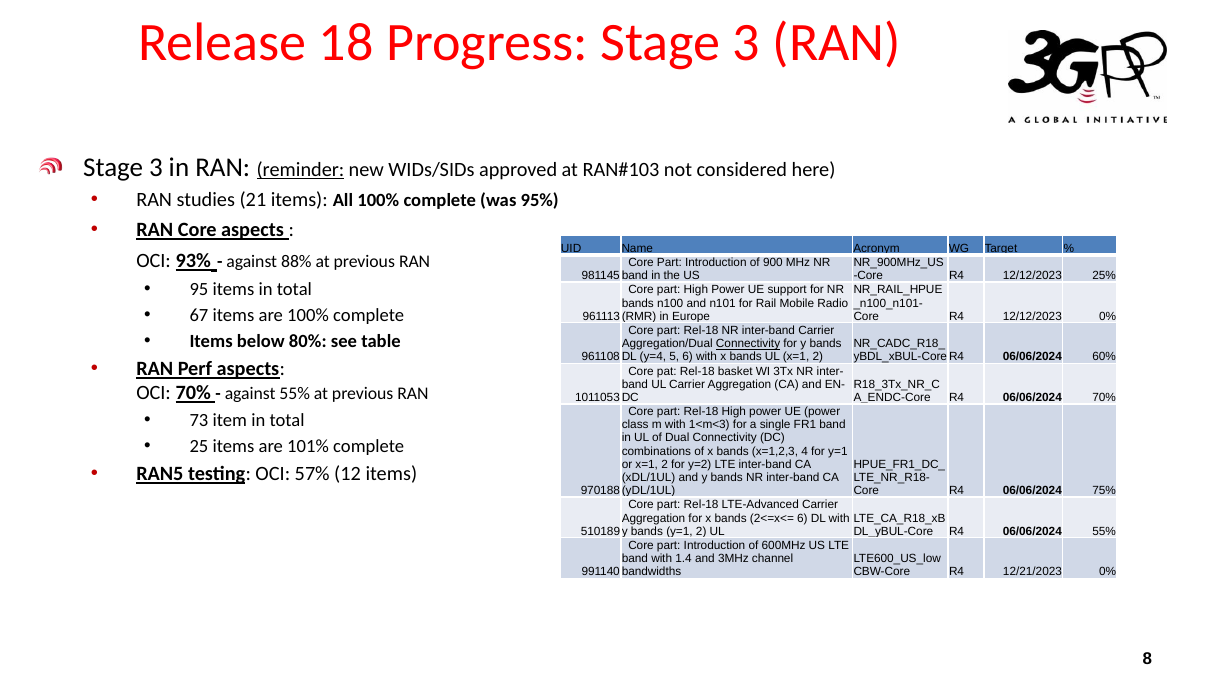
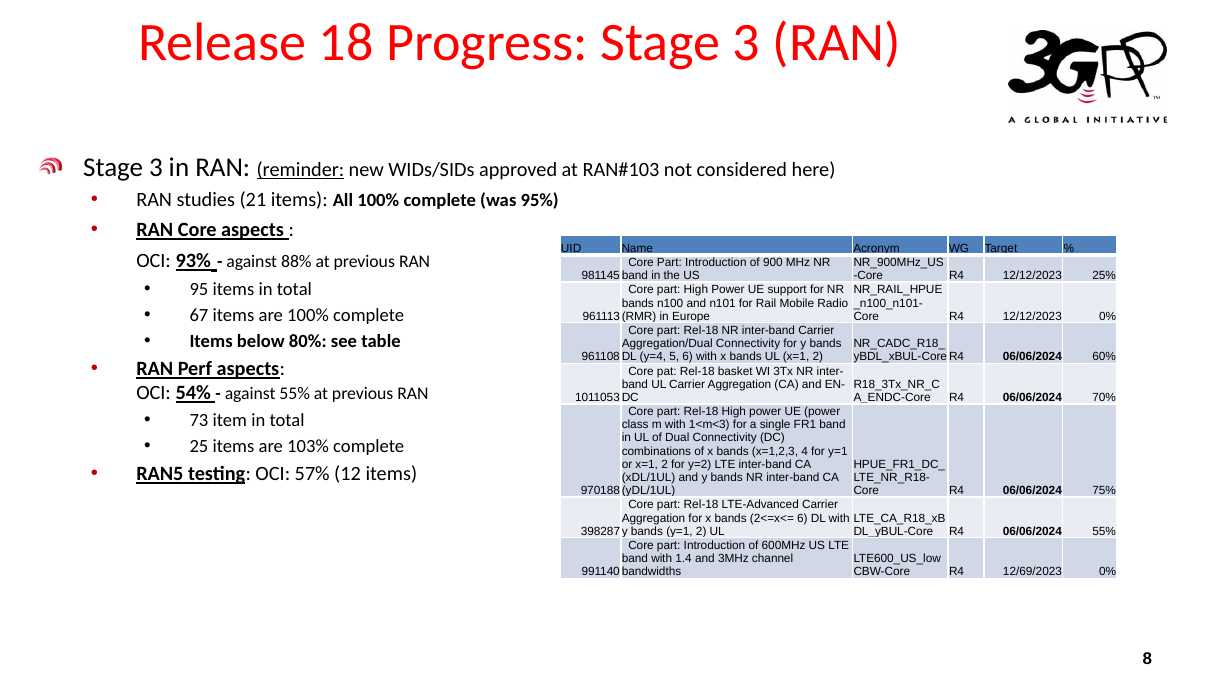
Connectivity underline: present -> none (748, 344)
OCI 70%: 70% -> 54% (193, 393)
101%: 101% -> 103% (308, 446)
510189: 510189 -> 398287 (600, 531)
12/21/2023: 12/21/2023 -> 12/69/2023 (1032, 572)
